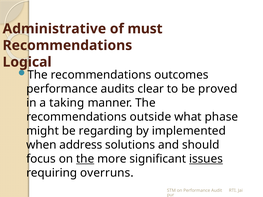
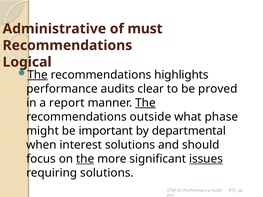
The underline: none -> present (38, 75)
outcomes: outcomes -> highlights (181, 75)
taking: taking -> report (67, 103)
The underline: none -> present (145, 103)
regarding: regarding -> important (106, 131)
implemented: implemented -> departmental (189, 131)
address: address -> interest (81, 145)
requiring overruns: overruns -> solutions (107, 173)
